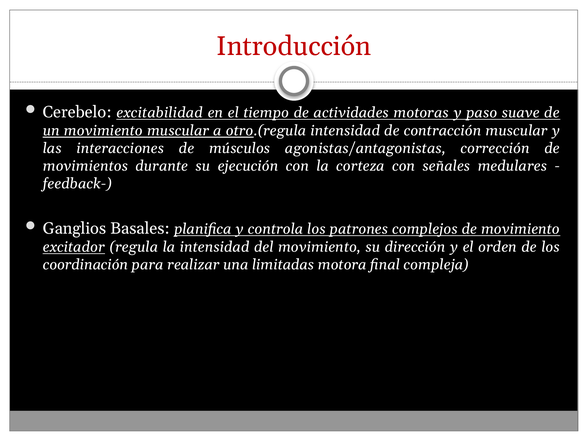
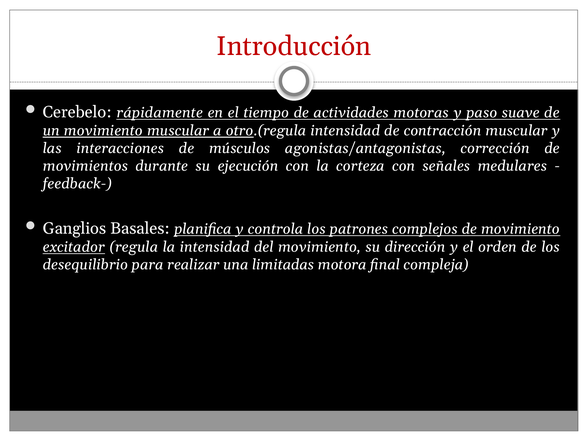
excitabilidad: excitabilidad -> rápidamente (160, 113)
coordinación: coordinación -> desequilibrio (85, 265)
